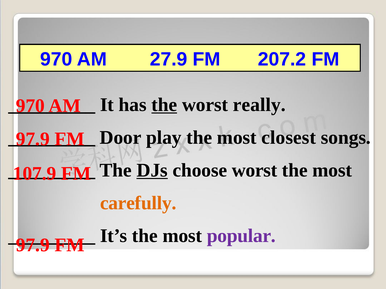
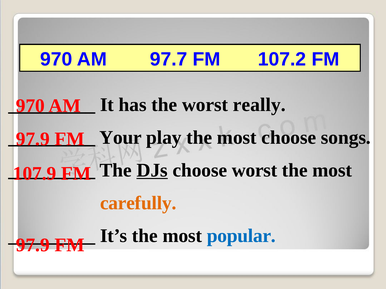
27.9: 27.9 -> 97.7 (169, 59)
207.2: 207.2 -> 107.2 (282, 59)
the underline: present -> none (164, 105)
Door: Door -> Your (121, 138)
most closest: closest -> choose (289, 138)
popular colour: purple -> blue (241, 236)
